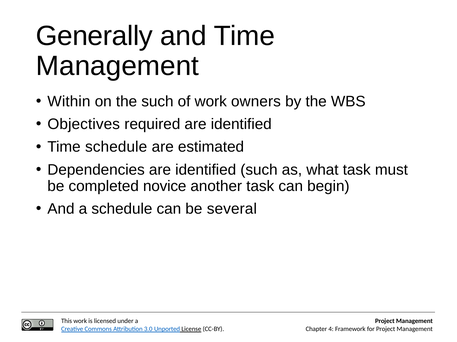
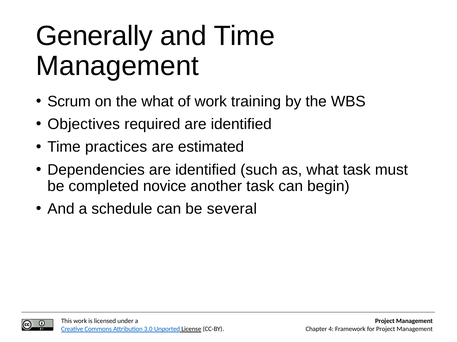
Within: Within -> Scrum (69, 102)
the such: such -> what (157, 102)
owners: owners -> training (256, 102)
Time schedule: schedule -> practices (116, 147)
